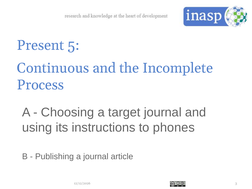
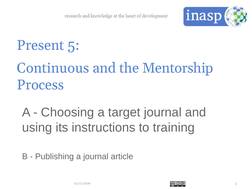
Incomplete: Incomplete -> Mentorship (178, 68)
phones: phones -> training (174, 128)
